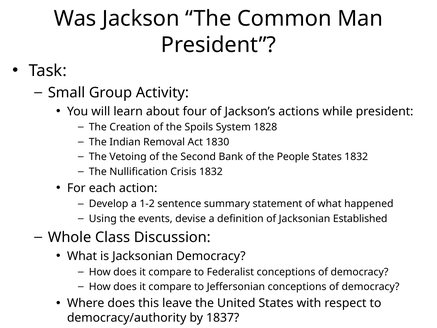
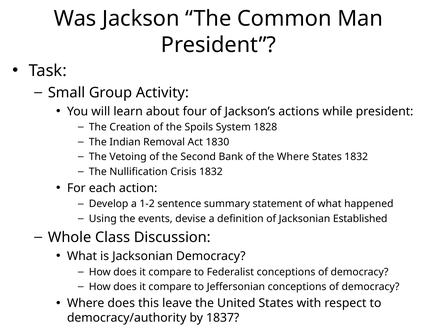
the People: People -> Where (293, 157)
